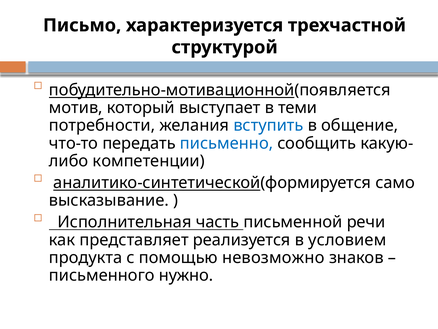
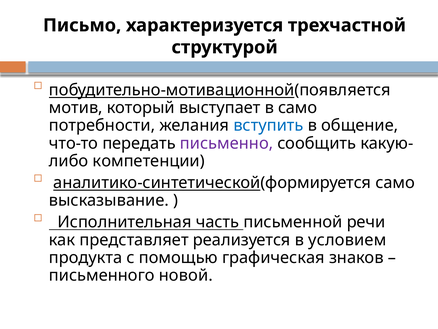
в теми: теми -> само (298, 108)
письменно colour: blue -> purple (227, 143)
невозможно: невозможно -> графическая (273, 257)
нужно: нужно -> новой (186, 275)
